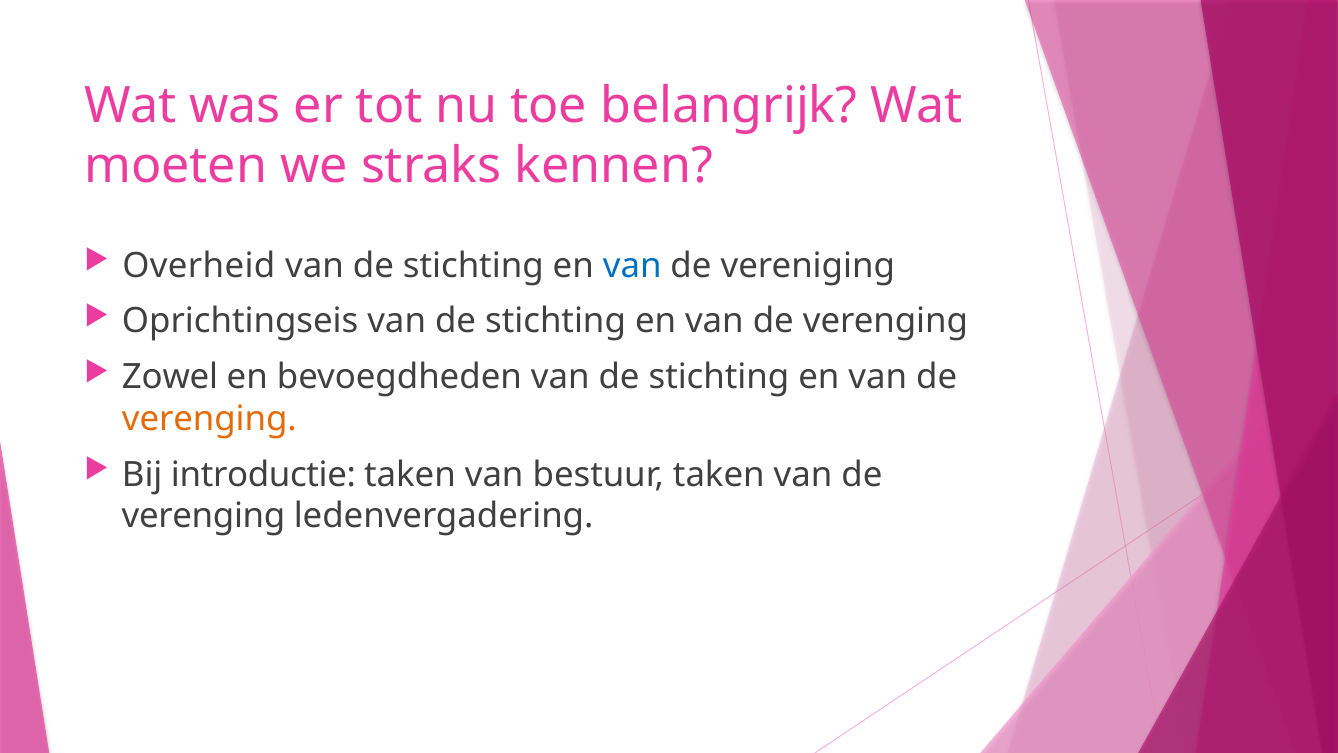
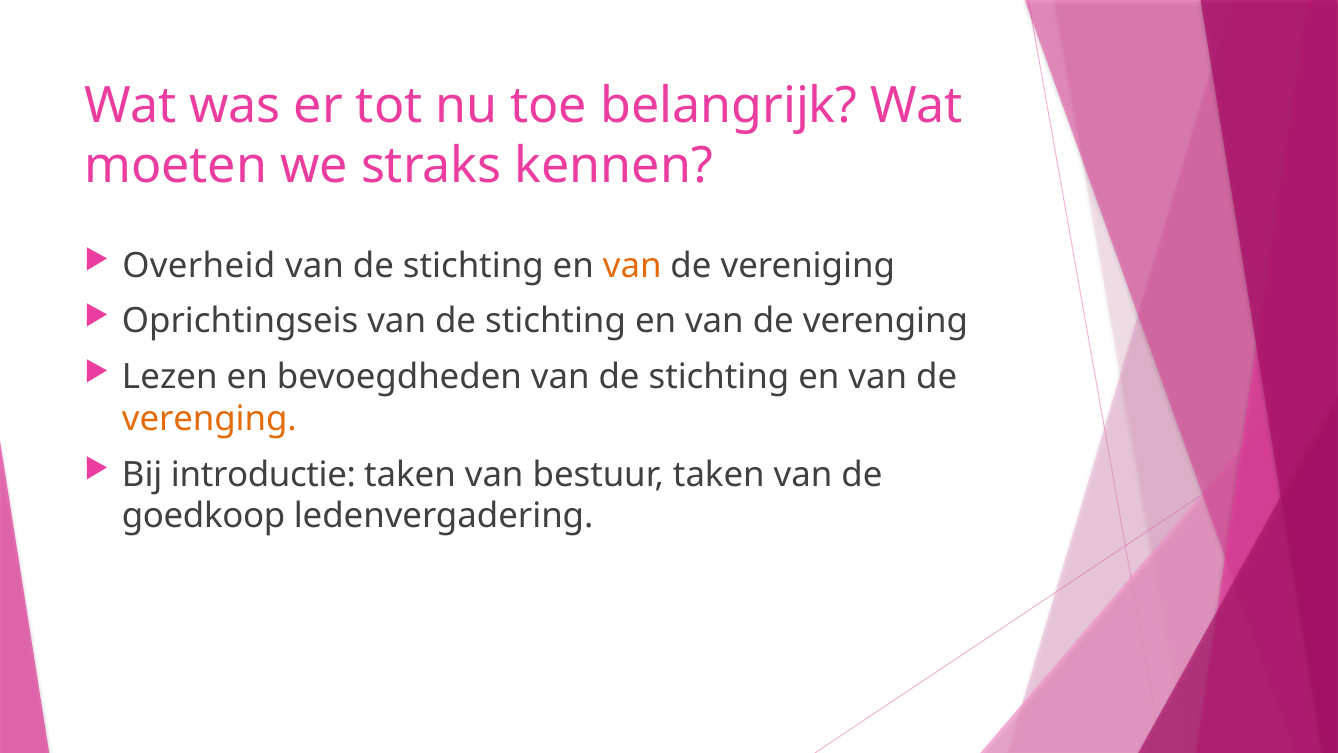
van colour: blue -> orange (632, 265)
Zowel: Zowel -> Lezen (170, 377)
verenging: verenging -> goedkoop (204, 516)
